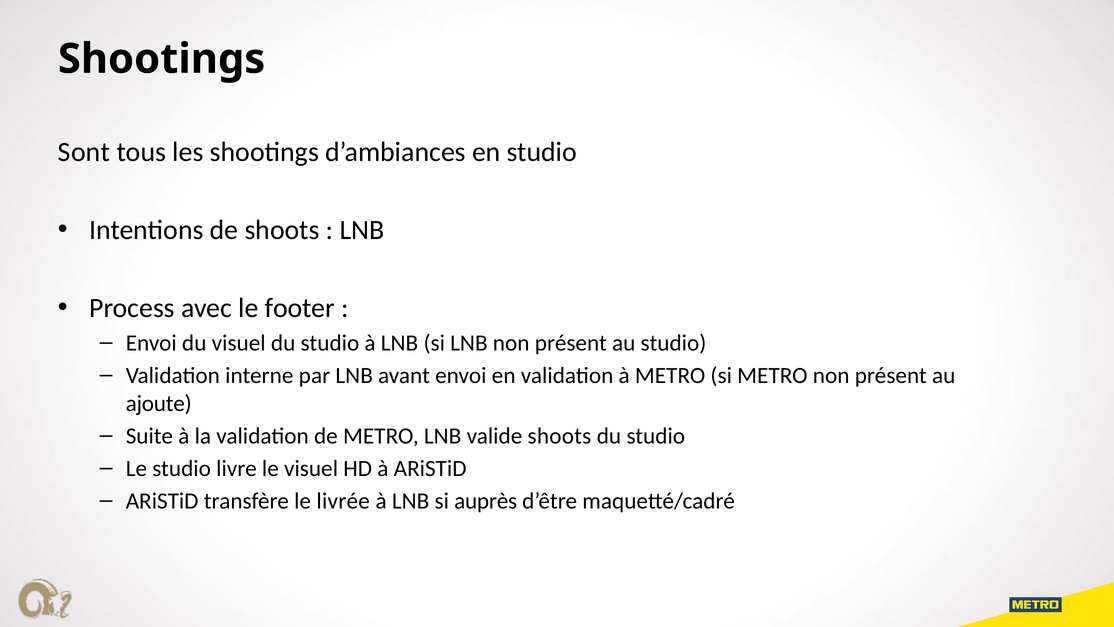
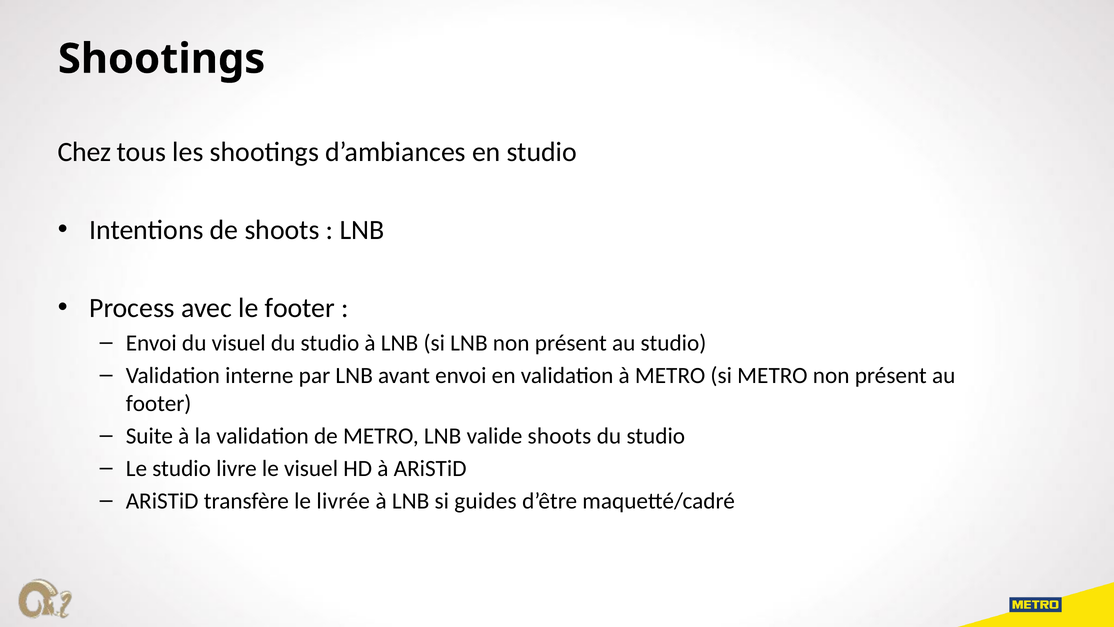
Sont: Sont -> Chez (84, 152)
ajoute: ajoute -> footer (159, 403)
auprès: auprès -> guides (485, 501)
